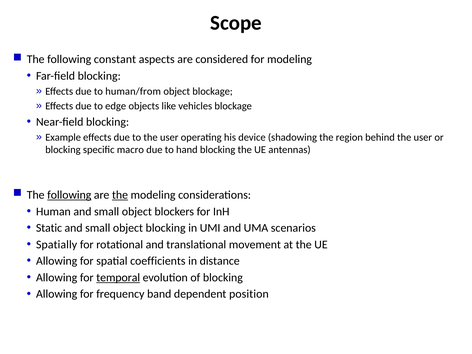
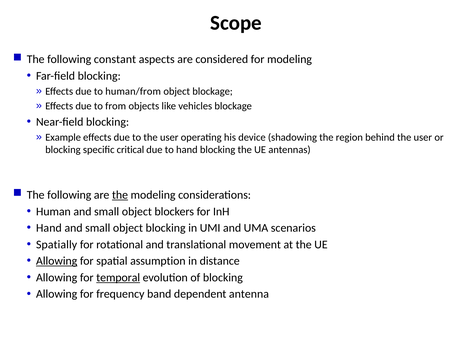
edge: edge -> from (116, 106)
macro: macro -> critical (130, 150)
following underline: present -> none (69, 195)
Static: Static -> Hand (49, 228)
Allowing underline: none -> present (57, 261)
coefficients: coefficients -> assumption (158, 261)
position: position -> antenna (249, 294)
